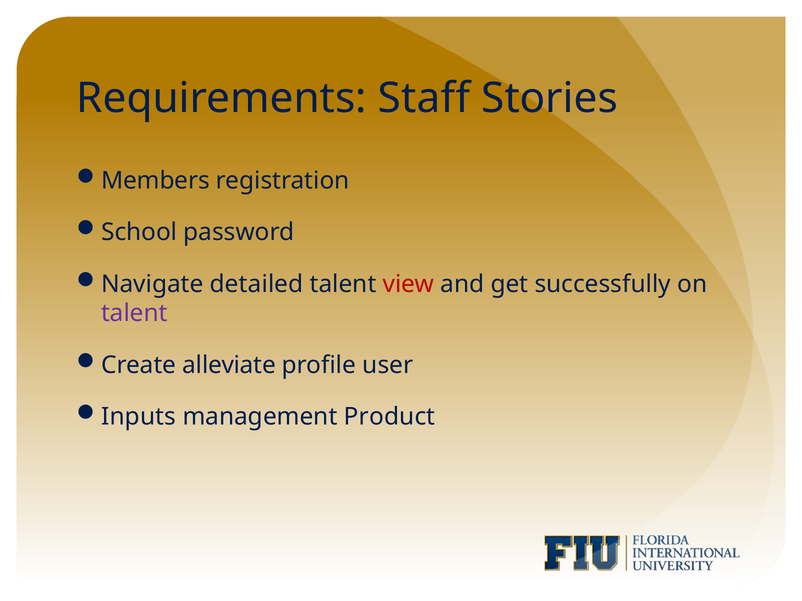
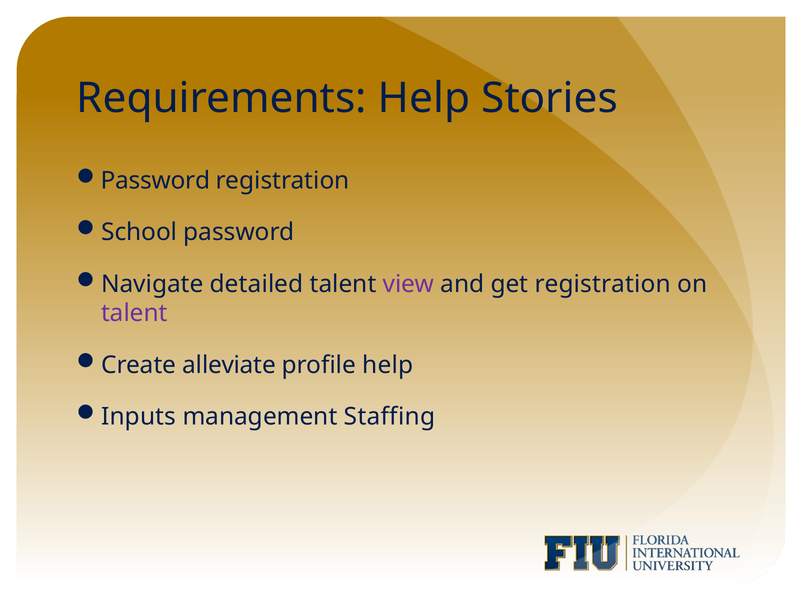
Requirements Staff: Staff -> Help (424, 99)
Members: Members -> Password (155, 181)
view colour: red -> purple (408, 284)
get successfully: successfully -> registration (603, 284)
profile user: user -> help (388, 365)
Product: Product -> Staffing (390, 417)
